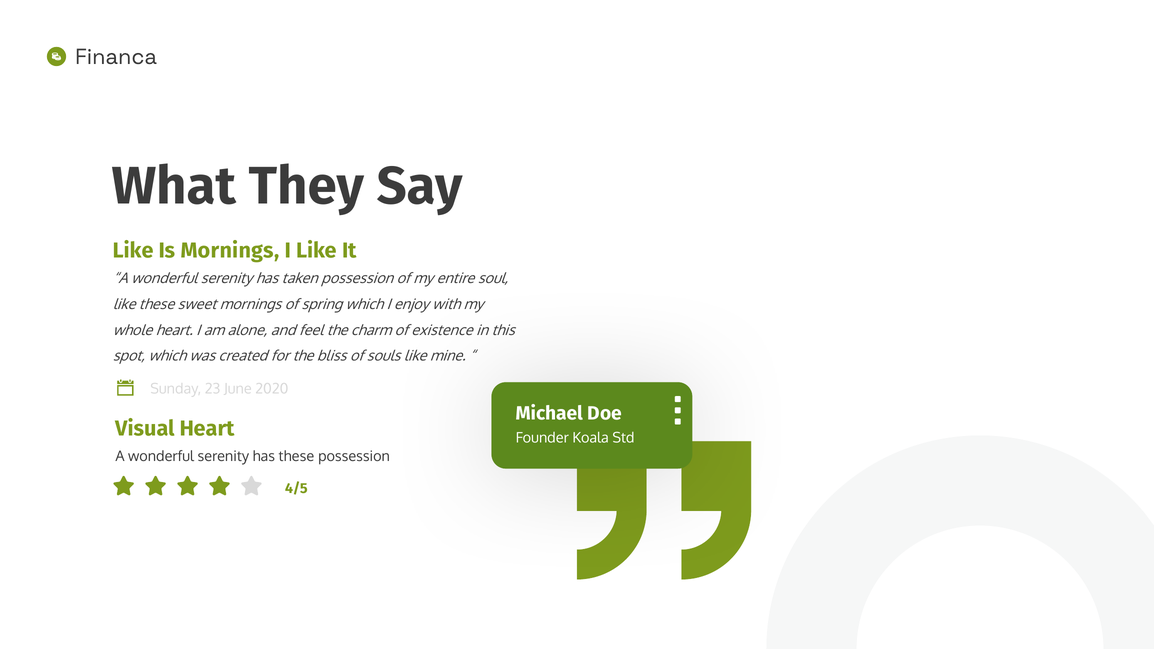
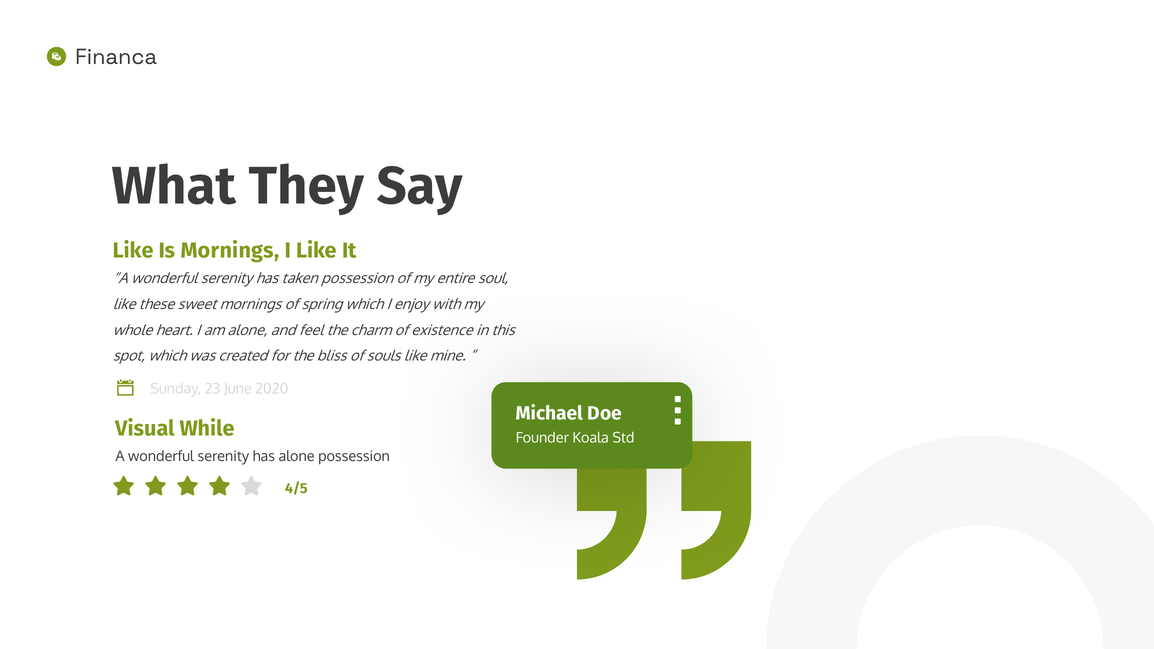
Visual Heart: Heart -> While (207, 429)
has these: these -> alone (297, 457)
